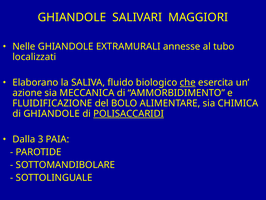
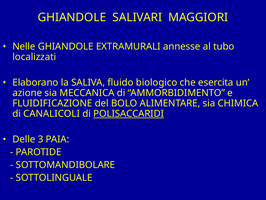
che underline: present -> none (188, 82)
di GHIANDOLE: GHIANDOLE -> CANALICOLI (52, 113)
Dalla: Dalla -> Delle (24, 139)
